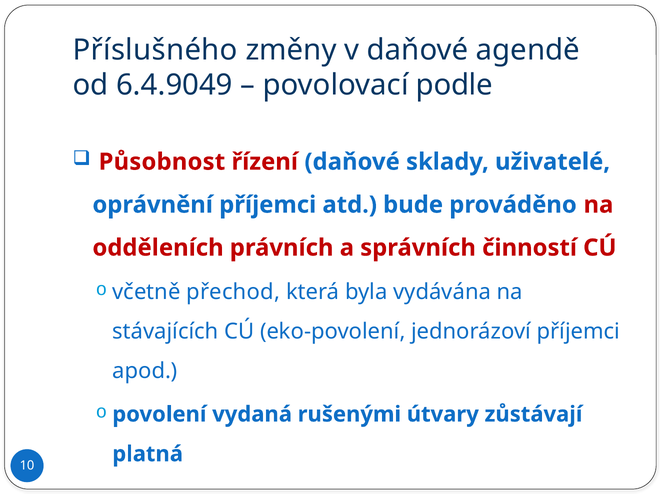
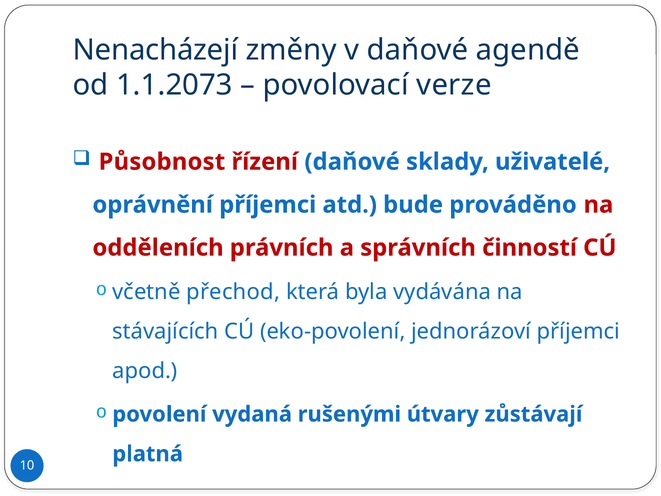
Příslušného: Příslušného -> Nenacházejí (155, 50)
6.4.9049: 6.4.9049 -> 1.1.2073 (174, 85)
podle: podle -> verze (454, 85)
